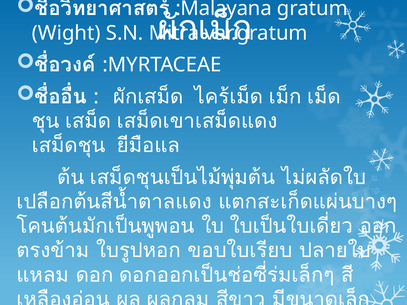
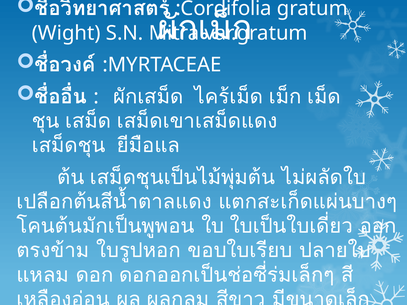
:Malayana: :Malayana -> :Cordifolia (224, 9)
